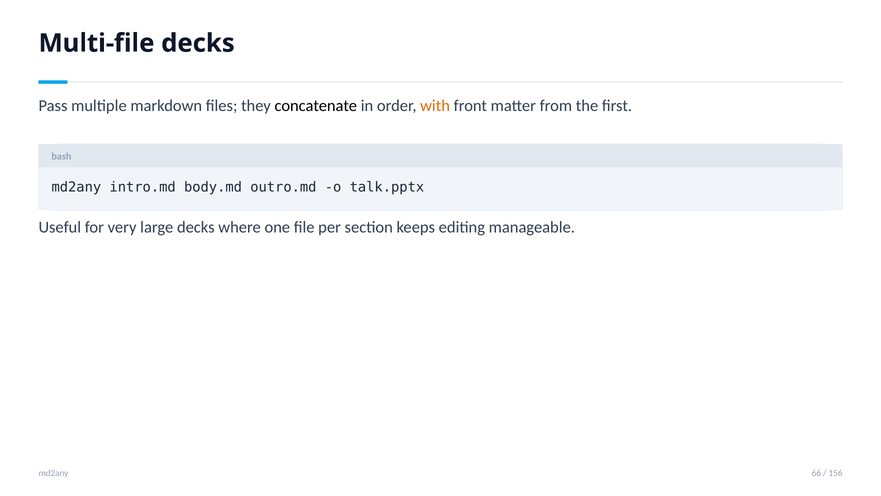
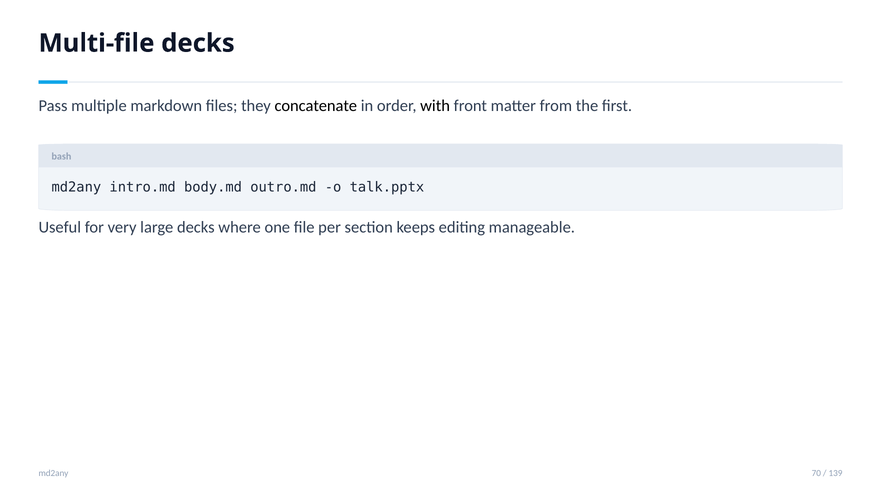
with colour: orange -> black (435, 106)
66: 66 -> 70 (816, 473)
156: 156 -> 139 (836, 473)
